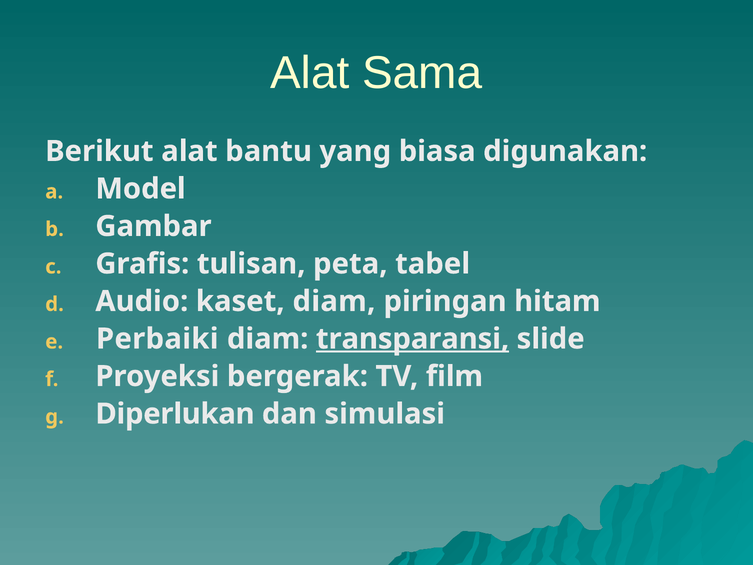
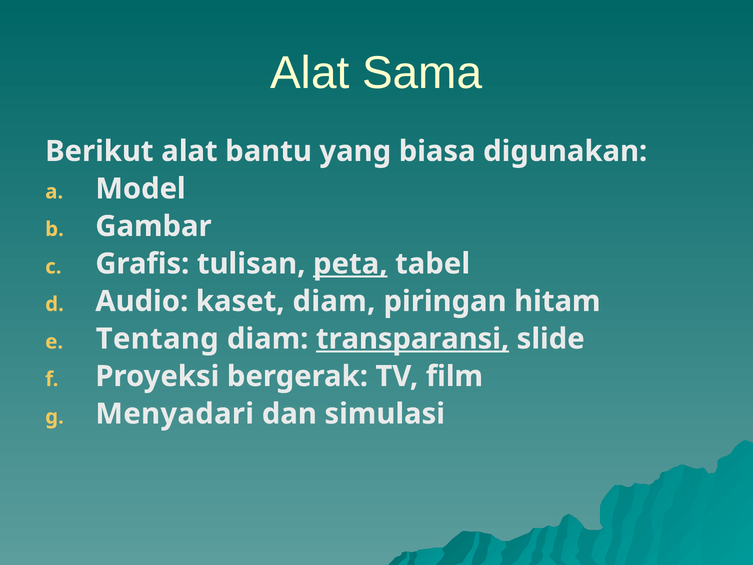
peta underline: none -> present (350, 264)
Perbaiki: Perbaiki -> Tentang (157, 339)
Diperlukan: Diperlukan -> Menyadari (175, 414)
